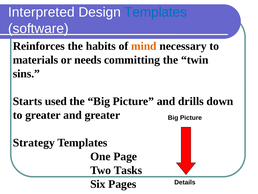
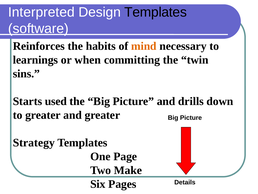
Templates colour: blue -> black (156, 12)
materials: materials -> learnings (35, 60)
needs: needs -> when (88, 60)
Tasks: Tasks -> Make (128, 170)
